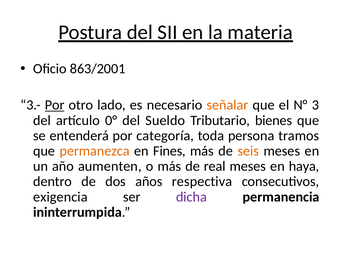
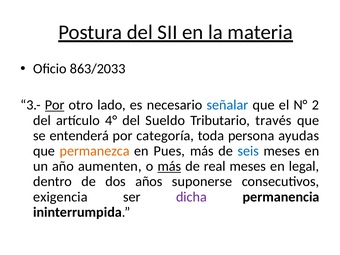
863/2001: 863/2001 -> 863/2033 (98, 69)
señalar colour: orange -> blue (227, 105)
3: 3 -> 2 (315, 105)
0°: 0° -> 4° (111, 120)
bienes: bienes -> través (273, 120)
tramos: tramos -> ayudas (299, 136)
Fines: Fines -> Pues (169, 151)
seis colour: orange -> blue (248, 151)
más underline: none -> present (169, 166)
haya: haya -> legal (304, 166)
respectiva: respectiva -> suponerse (202, 182)
